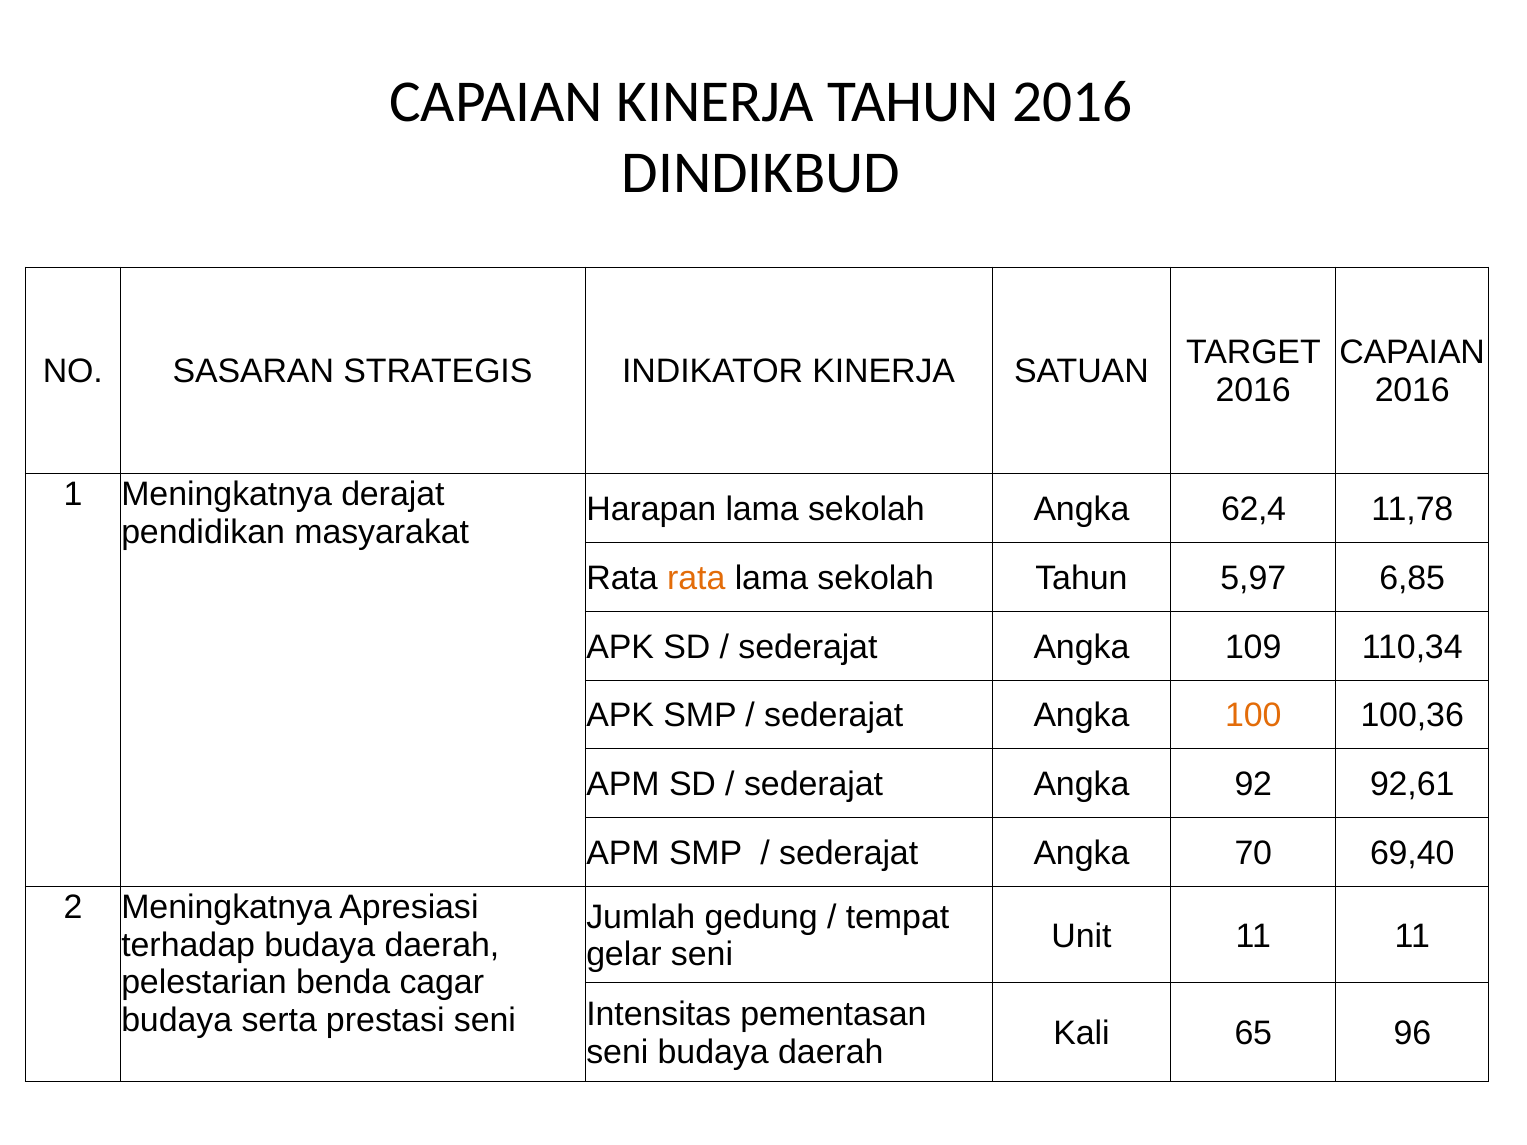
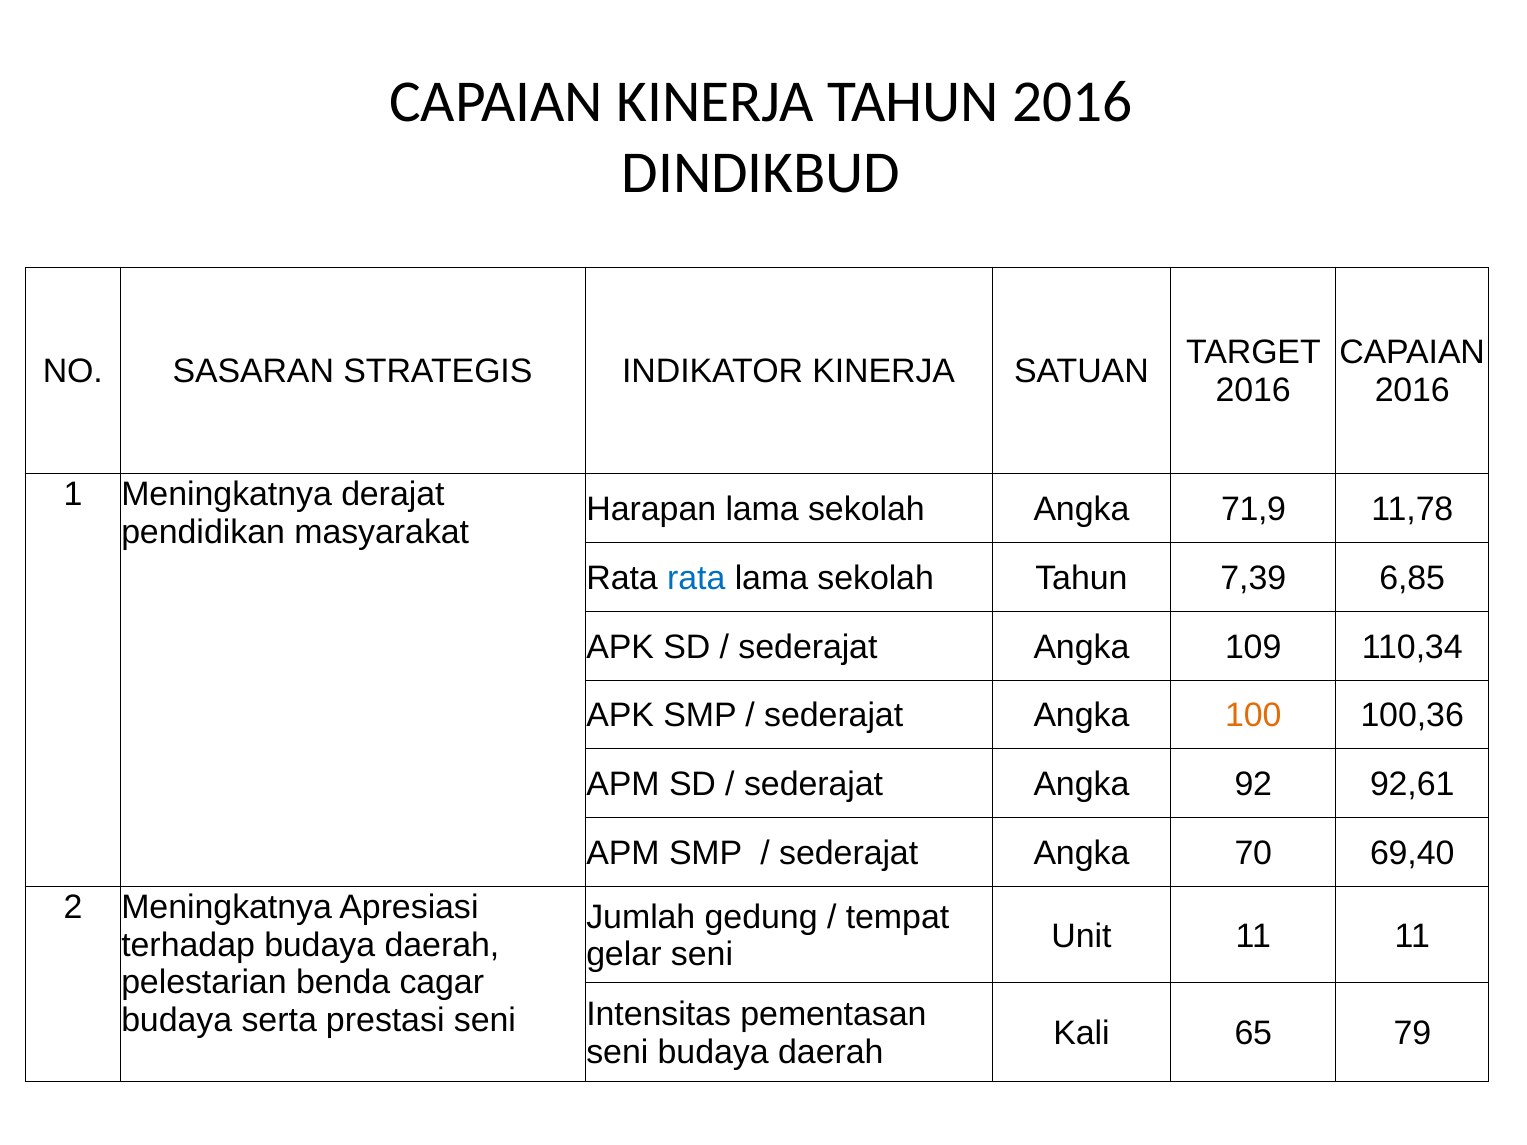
62,4: 62,4 -> 71,9 (1254, 509)
rata colour: orange -> blue (696, 578)
5,97: 5,97 -> 7,39 (1253, 578)
96: 96 -> 79 (1412, 1033)
